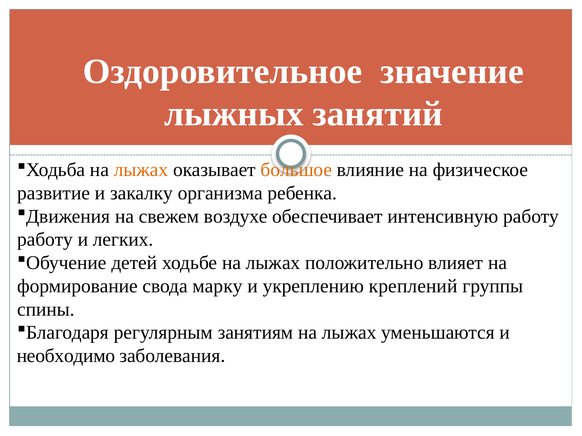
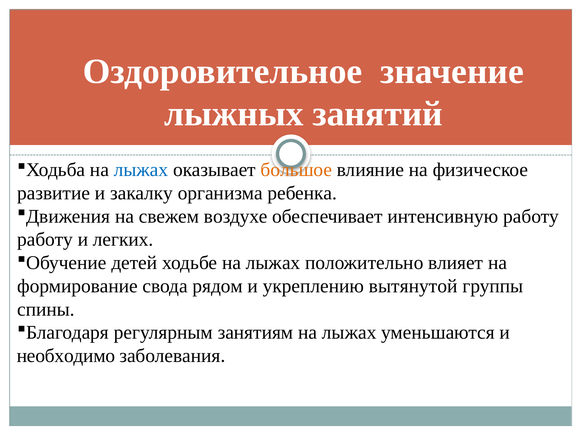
лыжах colour: orange -> blue (141, 170)
марку: марку -> рядом (218, 286)
креплений: креплений -> вытянутой (413, 286)
